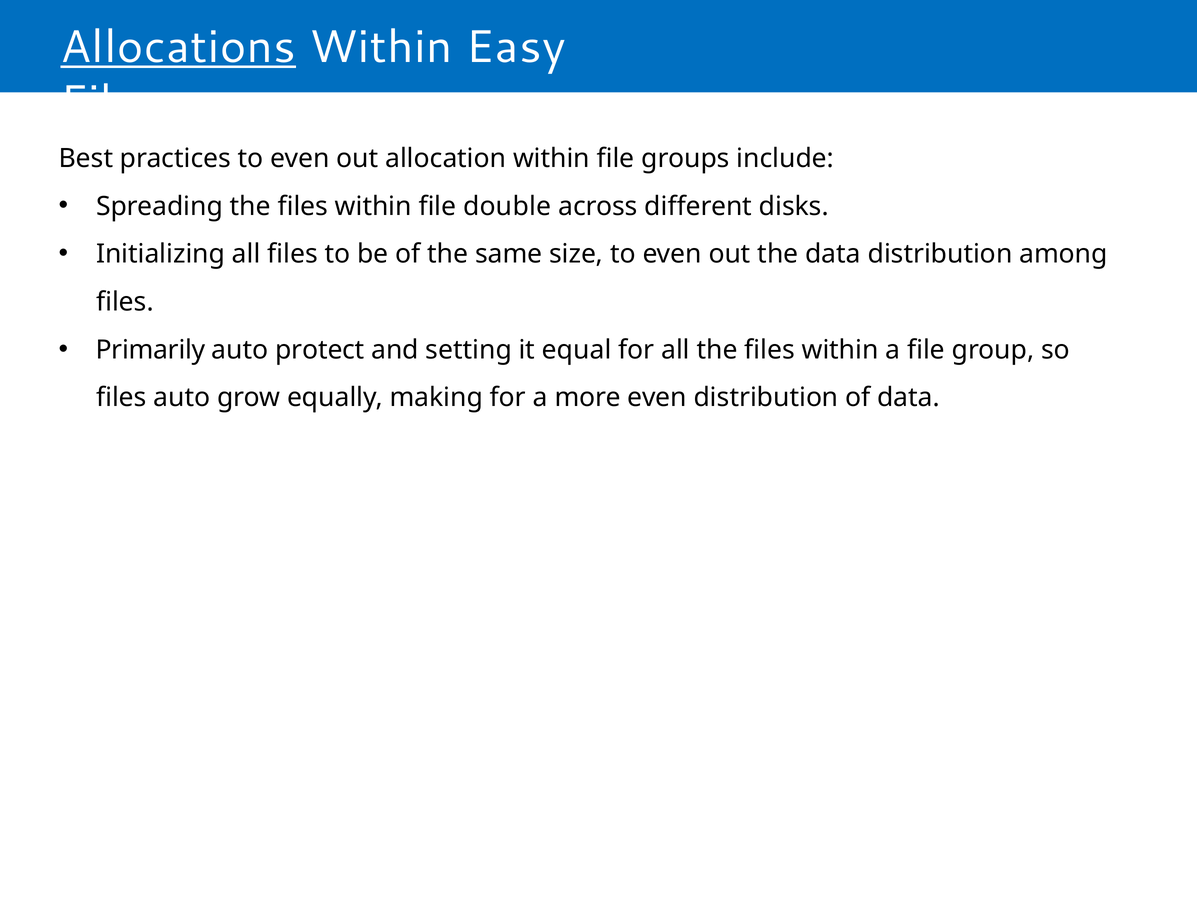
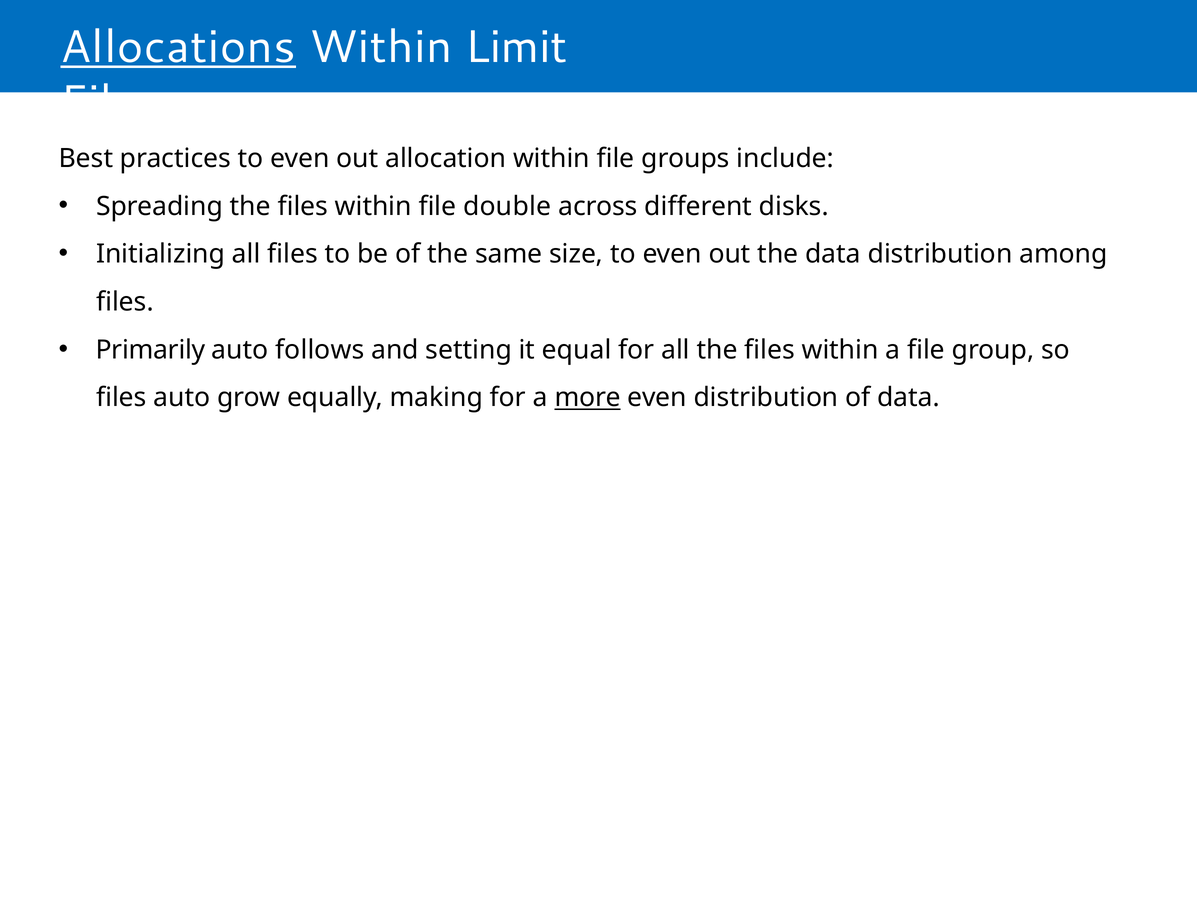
Easy: Easy -> Limit (516, 47)
protect: protect -> follows (320, 350)
more underline: none -> present (588, 398)
